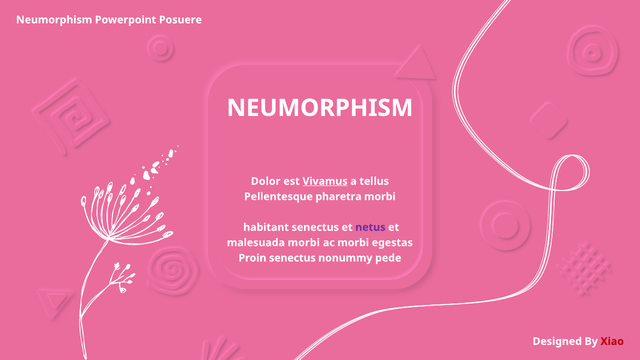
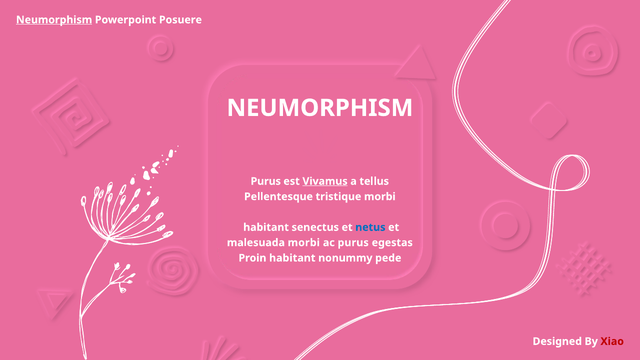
Neumorphism underline: none -> present (54, 20)
Dolor: Dolor -> Purus (266, 181)
pharetra: pharetra -> tristique (338, 197)
netus colour: purple -> blue (370, 227)
ac morbi: morbi -> purus (353, 243)
Proin senectus: senectus -> habitant (292, 258)
